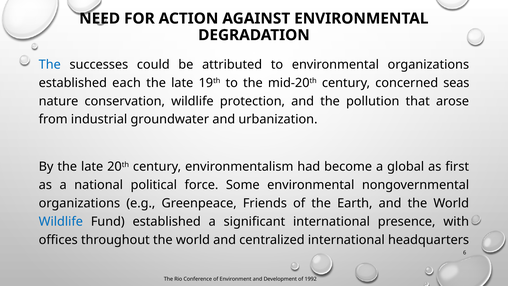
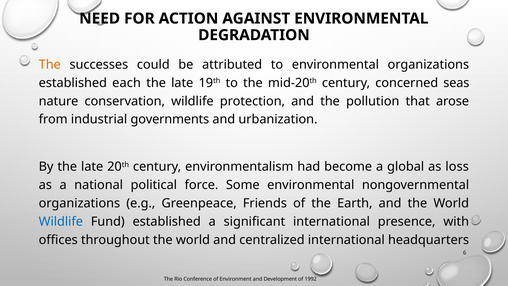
The colour: blue -> orange (50, 65)
groundwater: groundwater -> governments (170, 119)
first: first -> loss (457, 167)
